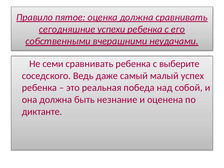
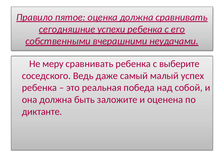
семи: семи -> меру (53, 64)
незнание: незнание -> заложите (117, 100)
